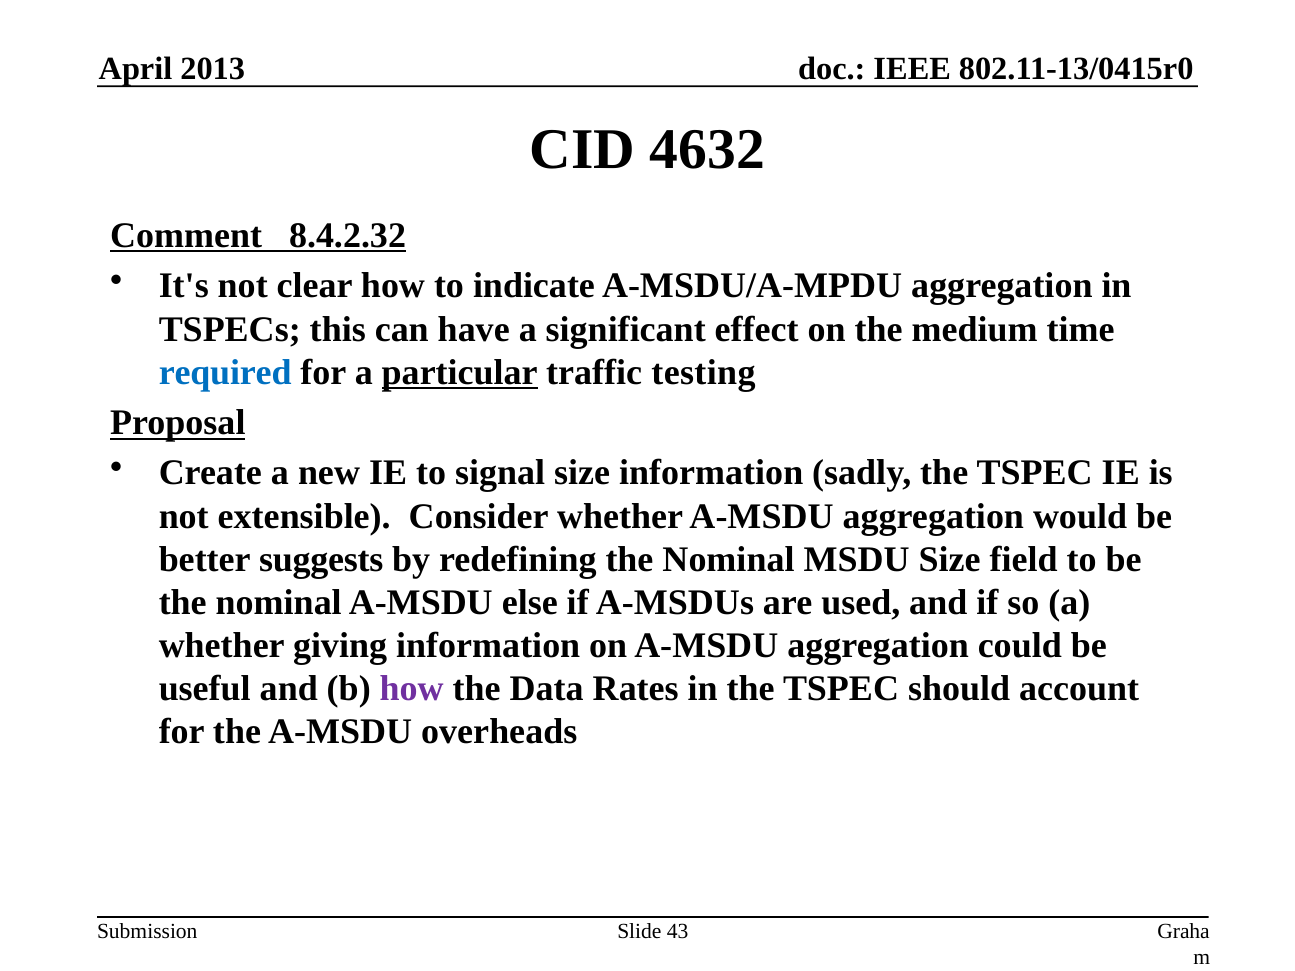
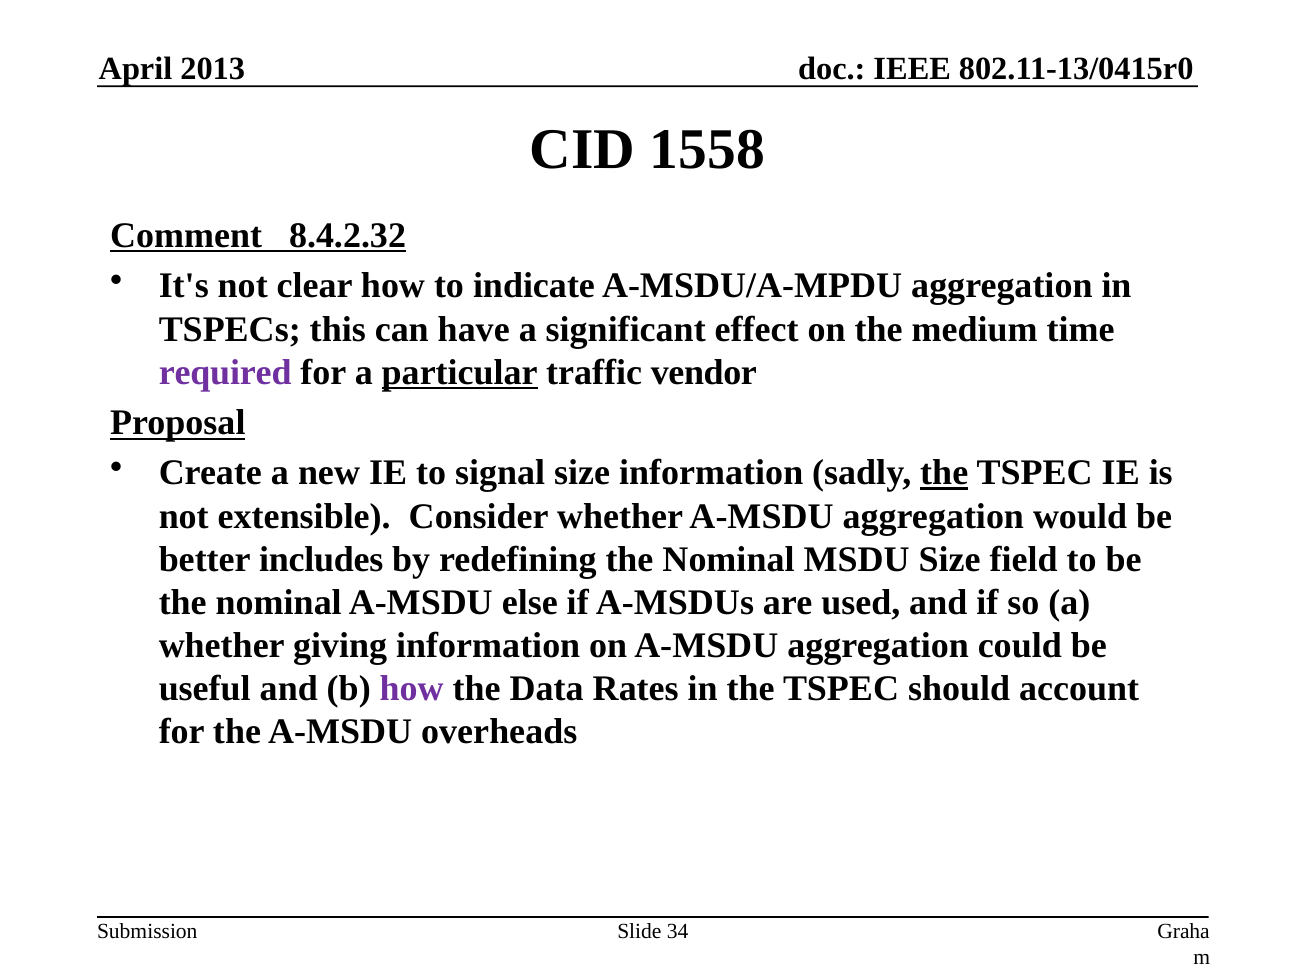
4632: 4632 -> 1558 (707, 150)
required colour: blue -> purple (225, 372)
testing: testing -> vendor (704, 372)
the underline: none -> present (944, 473)
suggests: suggests -> includes (321, 560)
43: 43 -> 34 (678, 932)
